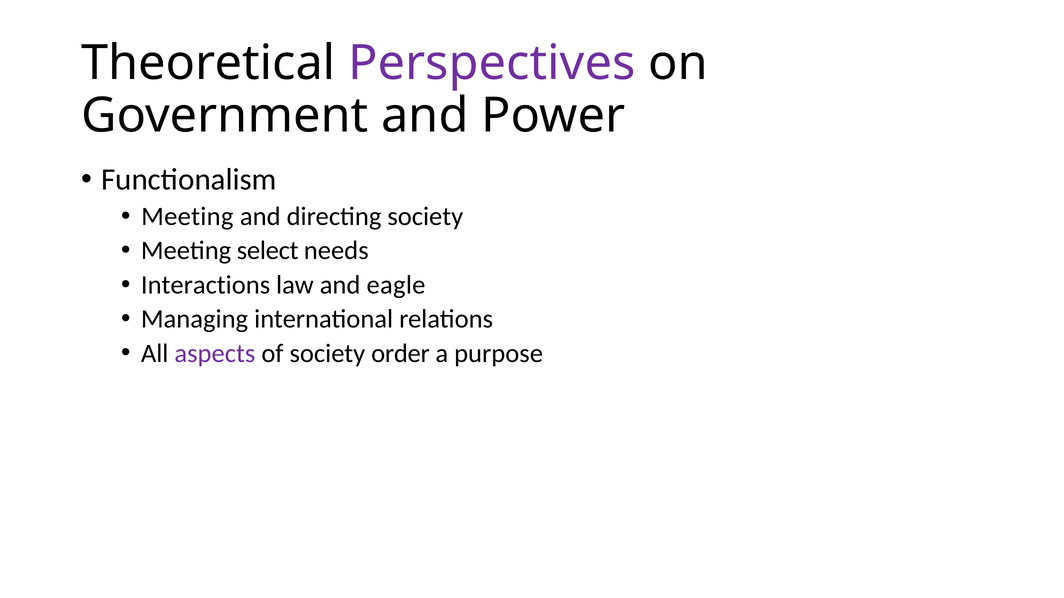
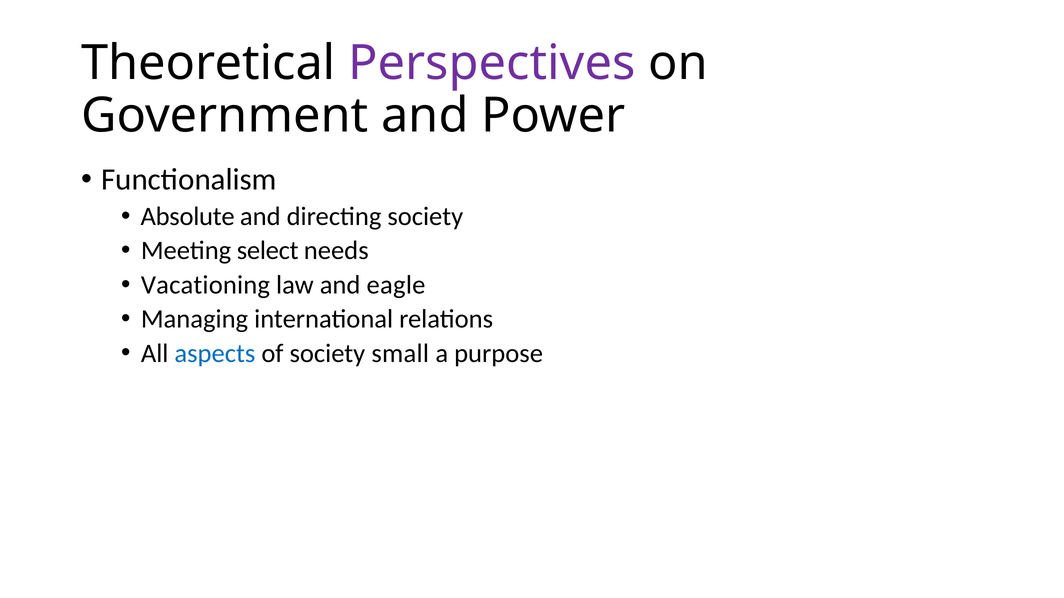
Meeting: Meeting -> Absolute (188, 217)
Interactions: Interactions -> Vacationing (205, 285)
aspects colour: purple -> blue (215, 354)
order: order -> small (400, 354)
